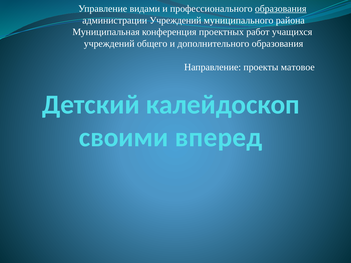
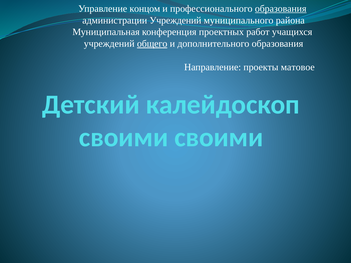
видами: видами -> концом (145, 9)
общего underline: none -> present (152, 44)
своими вперед: вперед -> своими (219, 138)
